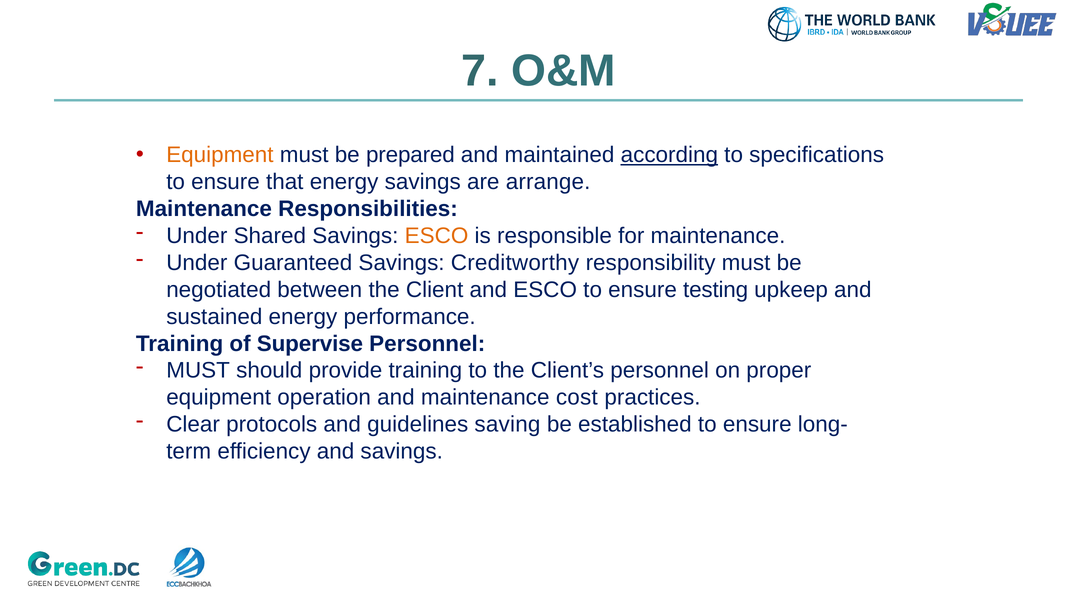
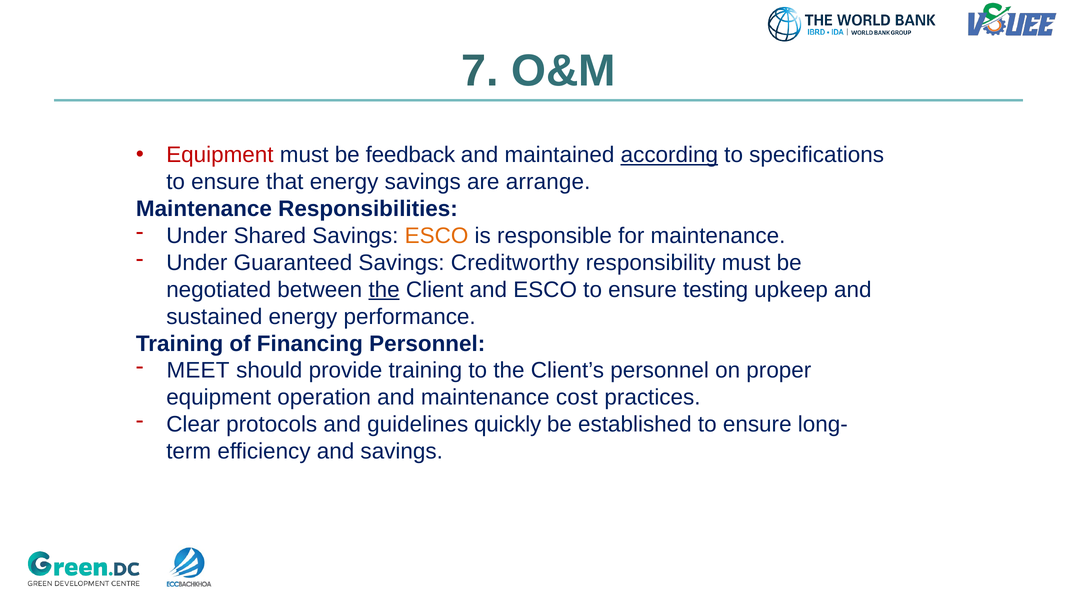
Equipment colour: orange -> red (220, 155)
prepared: prepared -> feedback (410, 155)
the underline: none -> present (384, 290)
Supervise: Supervise -> Financing (310, 343)
MUST: MUST -> MEET (198, 370)
saving: saving -> quickly (508, 424)
